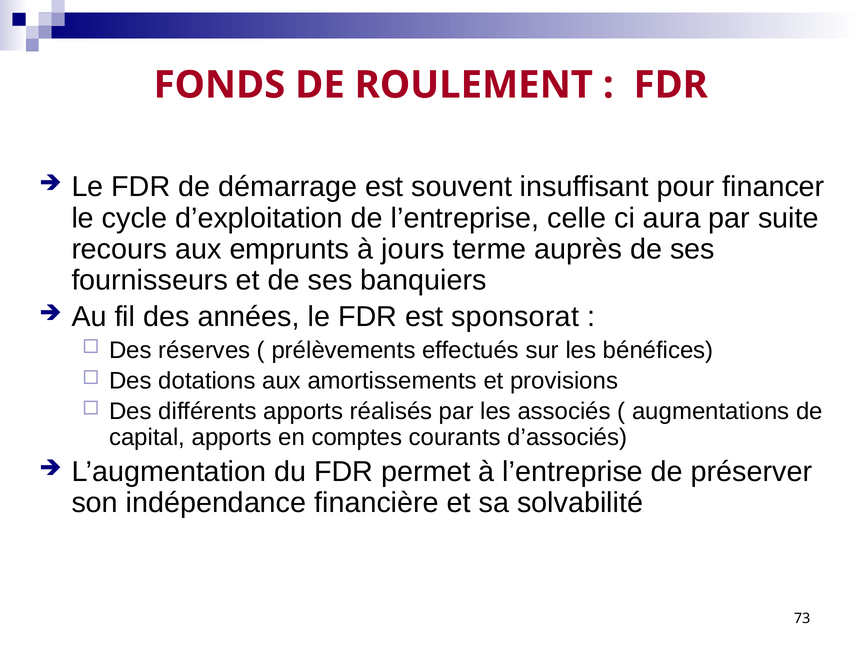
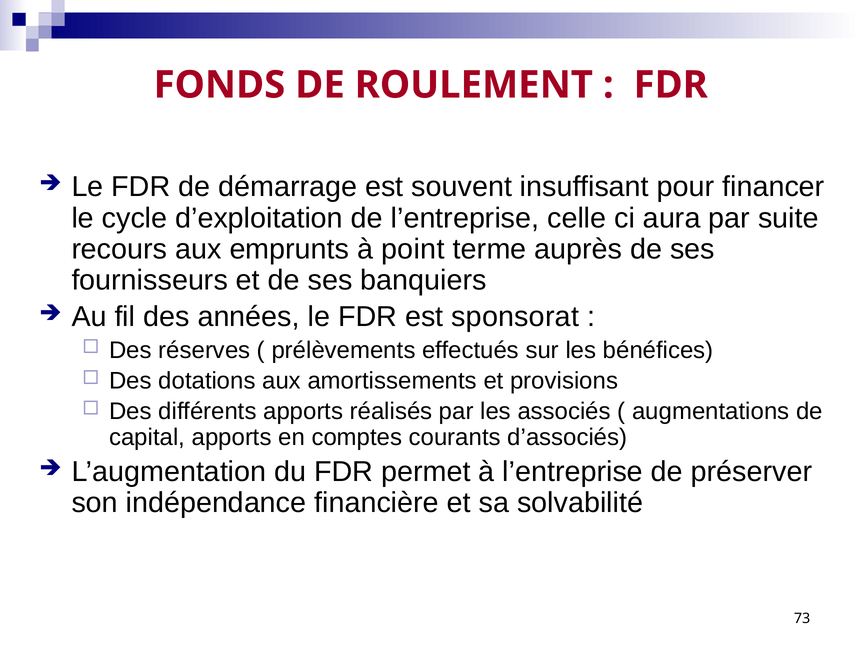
jours: jours -> point (413, 249)
